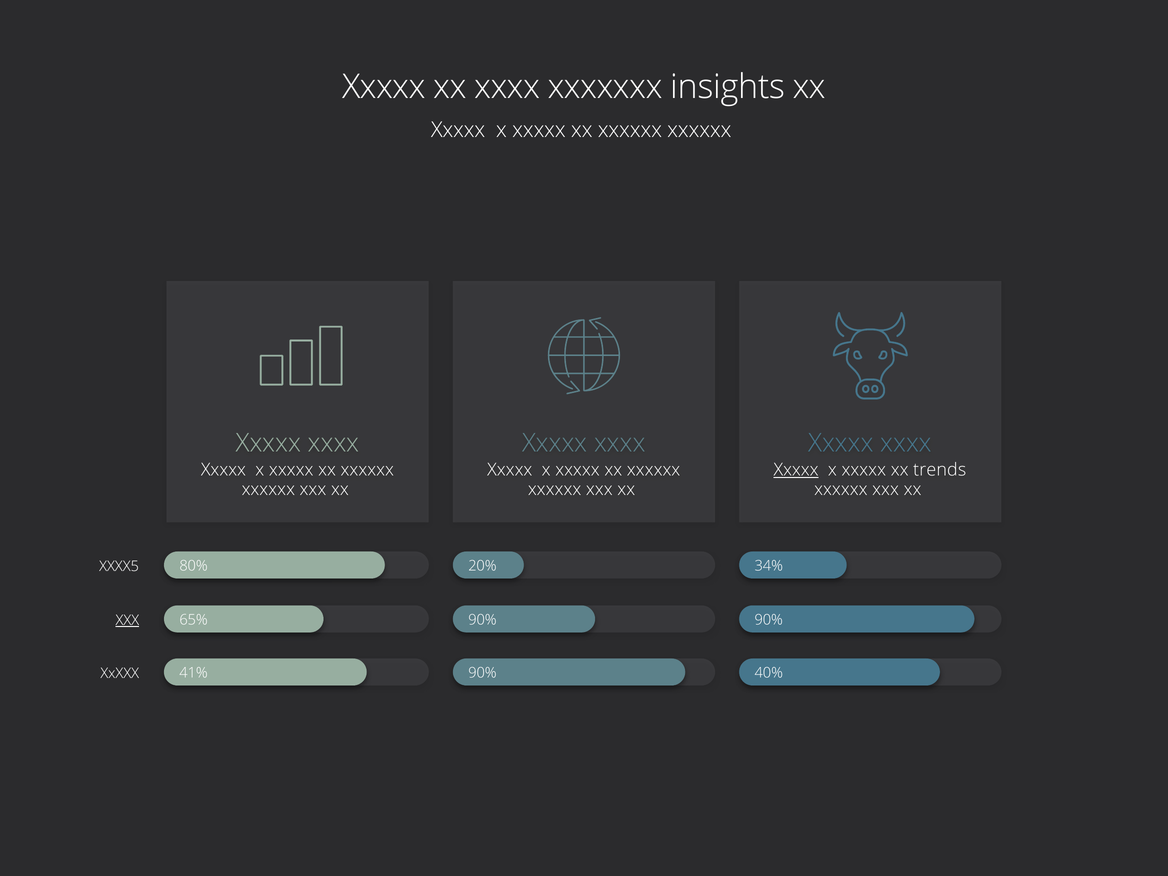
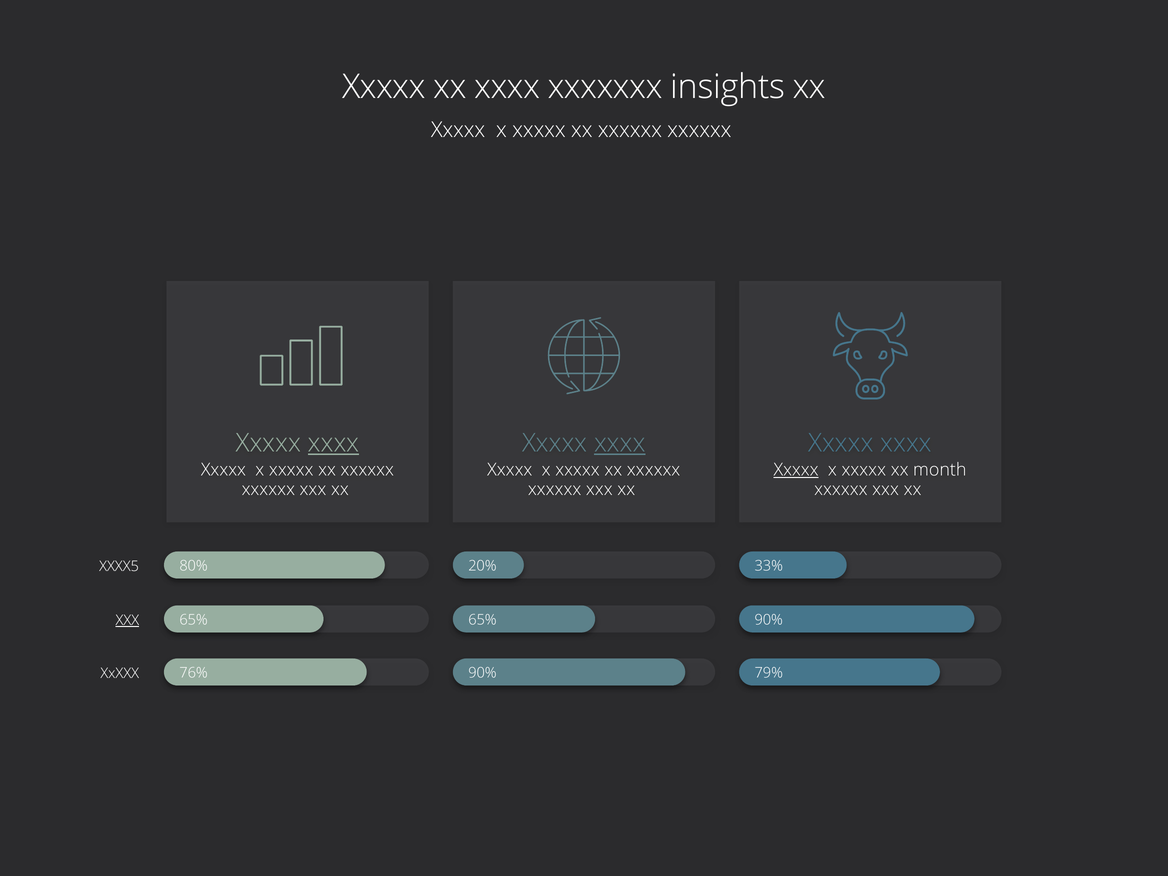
xxxx underline: none -> present (334, 443)
xxxx underline: none -> present (620, 443)
trends: trends -> month (940, 470)
34%: 34% -> 33% (769, 566)
90%: 90% -> 65% (482, 620)
41%: 41% -> 76% (194, 673)
40%: 40% -> 79% (769, 673)
